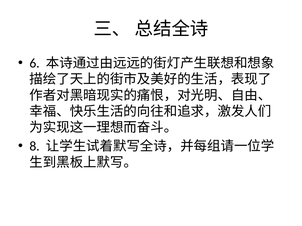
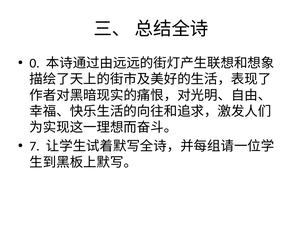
6: 6 -> 0 (35, 63)
8: 8 -> 7 (35, 147)
